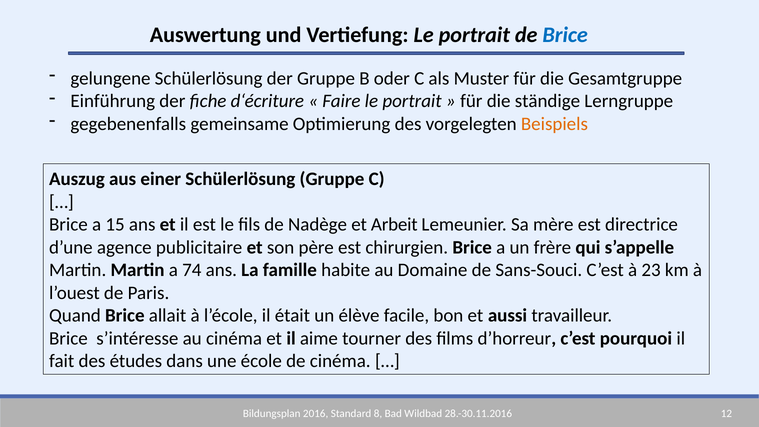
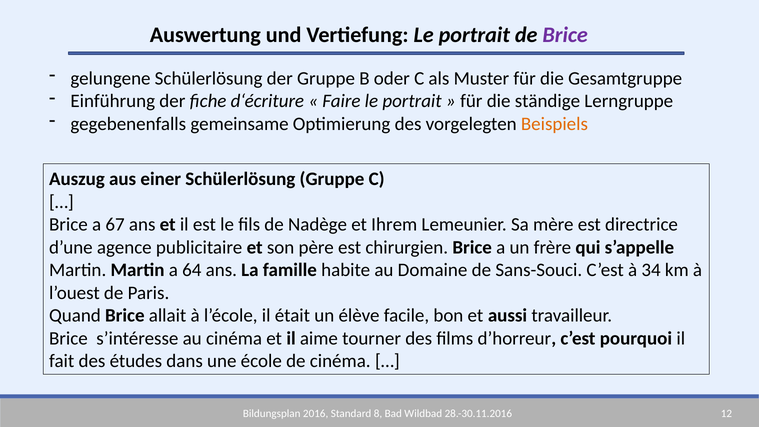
Brice colour: blue -> purple (565, 35)
15: 15 -> 67 (115, 225)
Arbeit: Arbeit -> Ihrem (394, 225)
74: 74 -> 64 (192, 270)
23: 23 -> 34 (651, 270)
